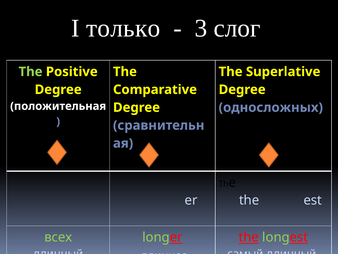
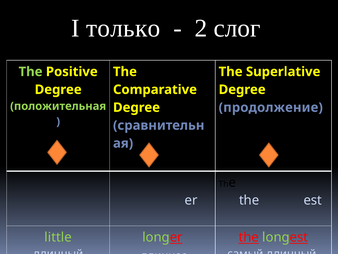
3: 3 -> 2 (201, 28)
положительная colour: white -> light green (58, 106)
односложных: односложных -> продолжение (271, 107)
всех: всех -> little (58, 237)
